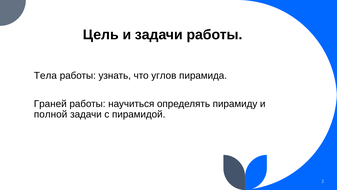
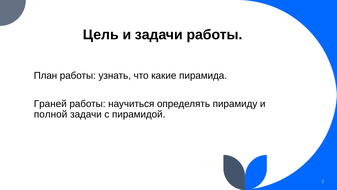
Тела: Тела -> План (45, 75)
углов: углов -> какие (164, 75)
